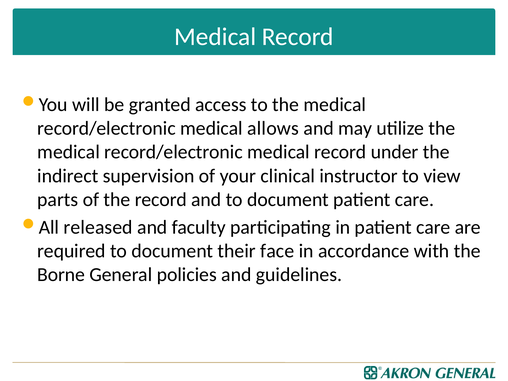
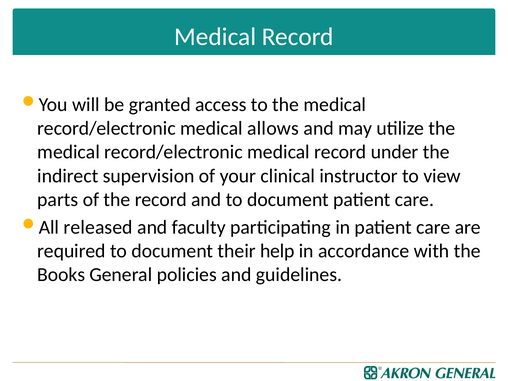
face: face -> help (277, 251)
Borne: Borne -> Books (61, 275)
